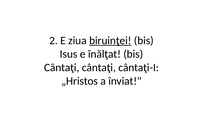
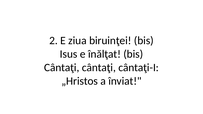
biruinţei underline: present -> none (110, 41)
